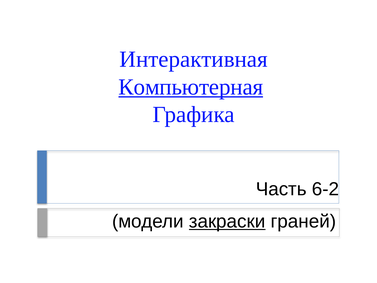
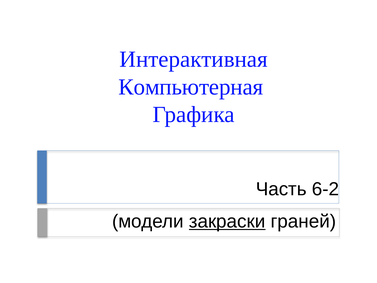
Компьютерная underline: present -> none (191, 87)
